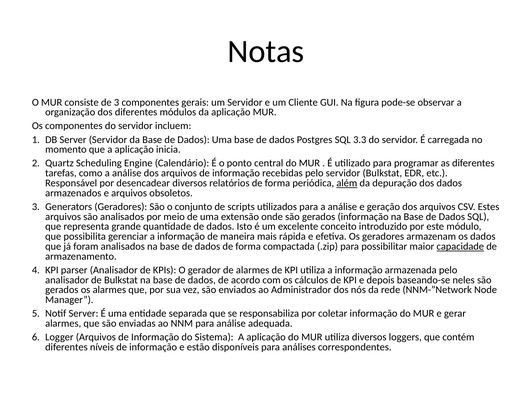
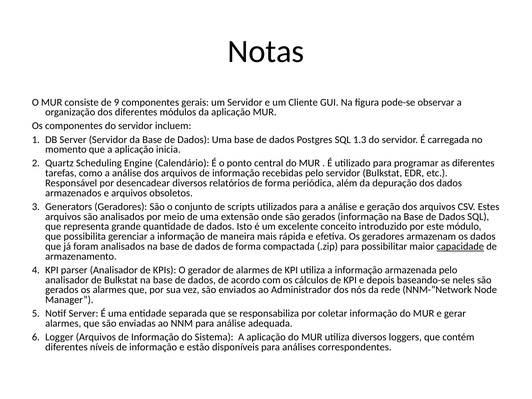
de 3: 3 -> 9 (117, 102)
3.3: 3.3 -> 1.3 (360, 140)
além underline: present -> none (347, 183)
